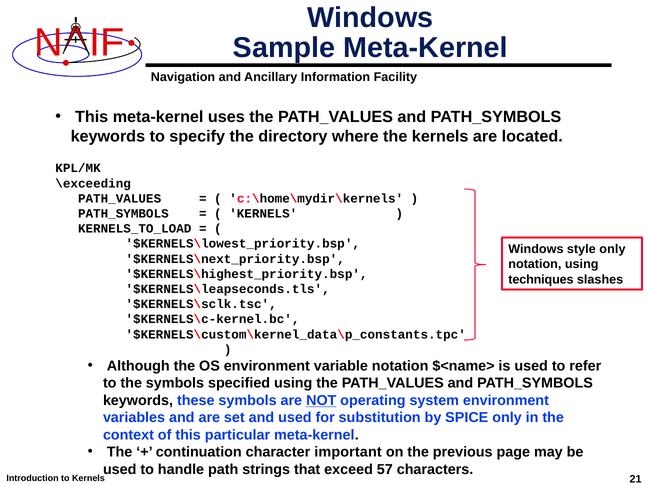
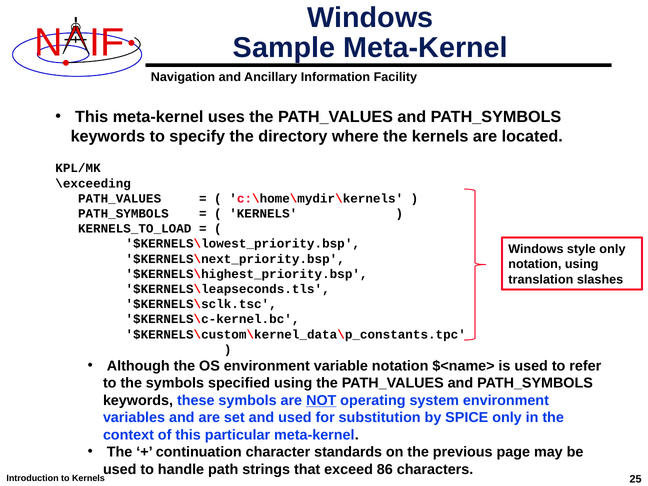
techniques: techniques -> translation (541, 280)
important: important -> standards (348, 452)
57: 57 -> 86 (385, 469)
21: 21 -> 25 (636, 480)
